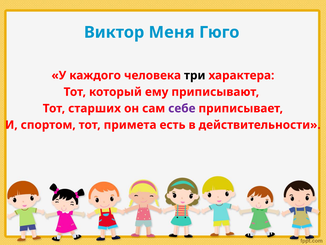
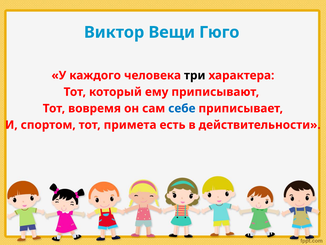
Меня: Меня -> Вещи (172, 32)
старших: старших -> вовремя (95, 108)
себе colour: purple -> blue (182, 108)
